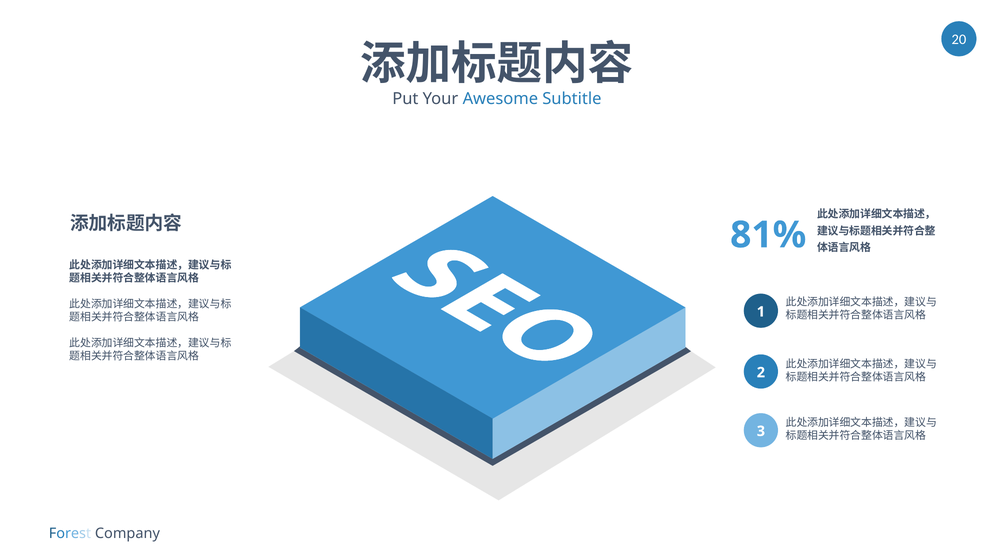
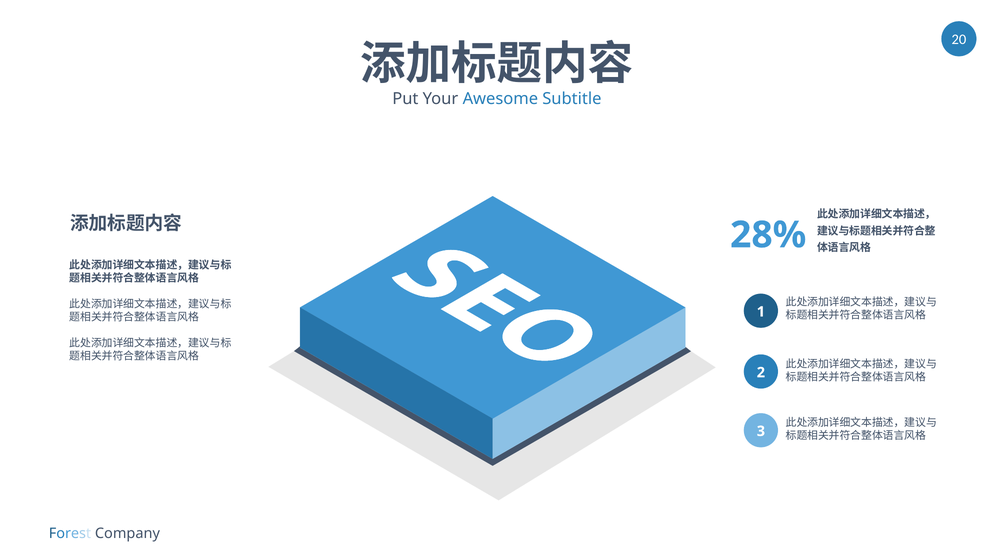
81%: 81% -> 28% (768, 235)
